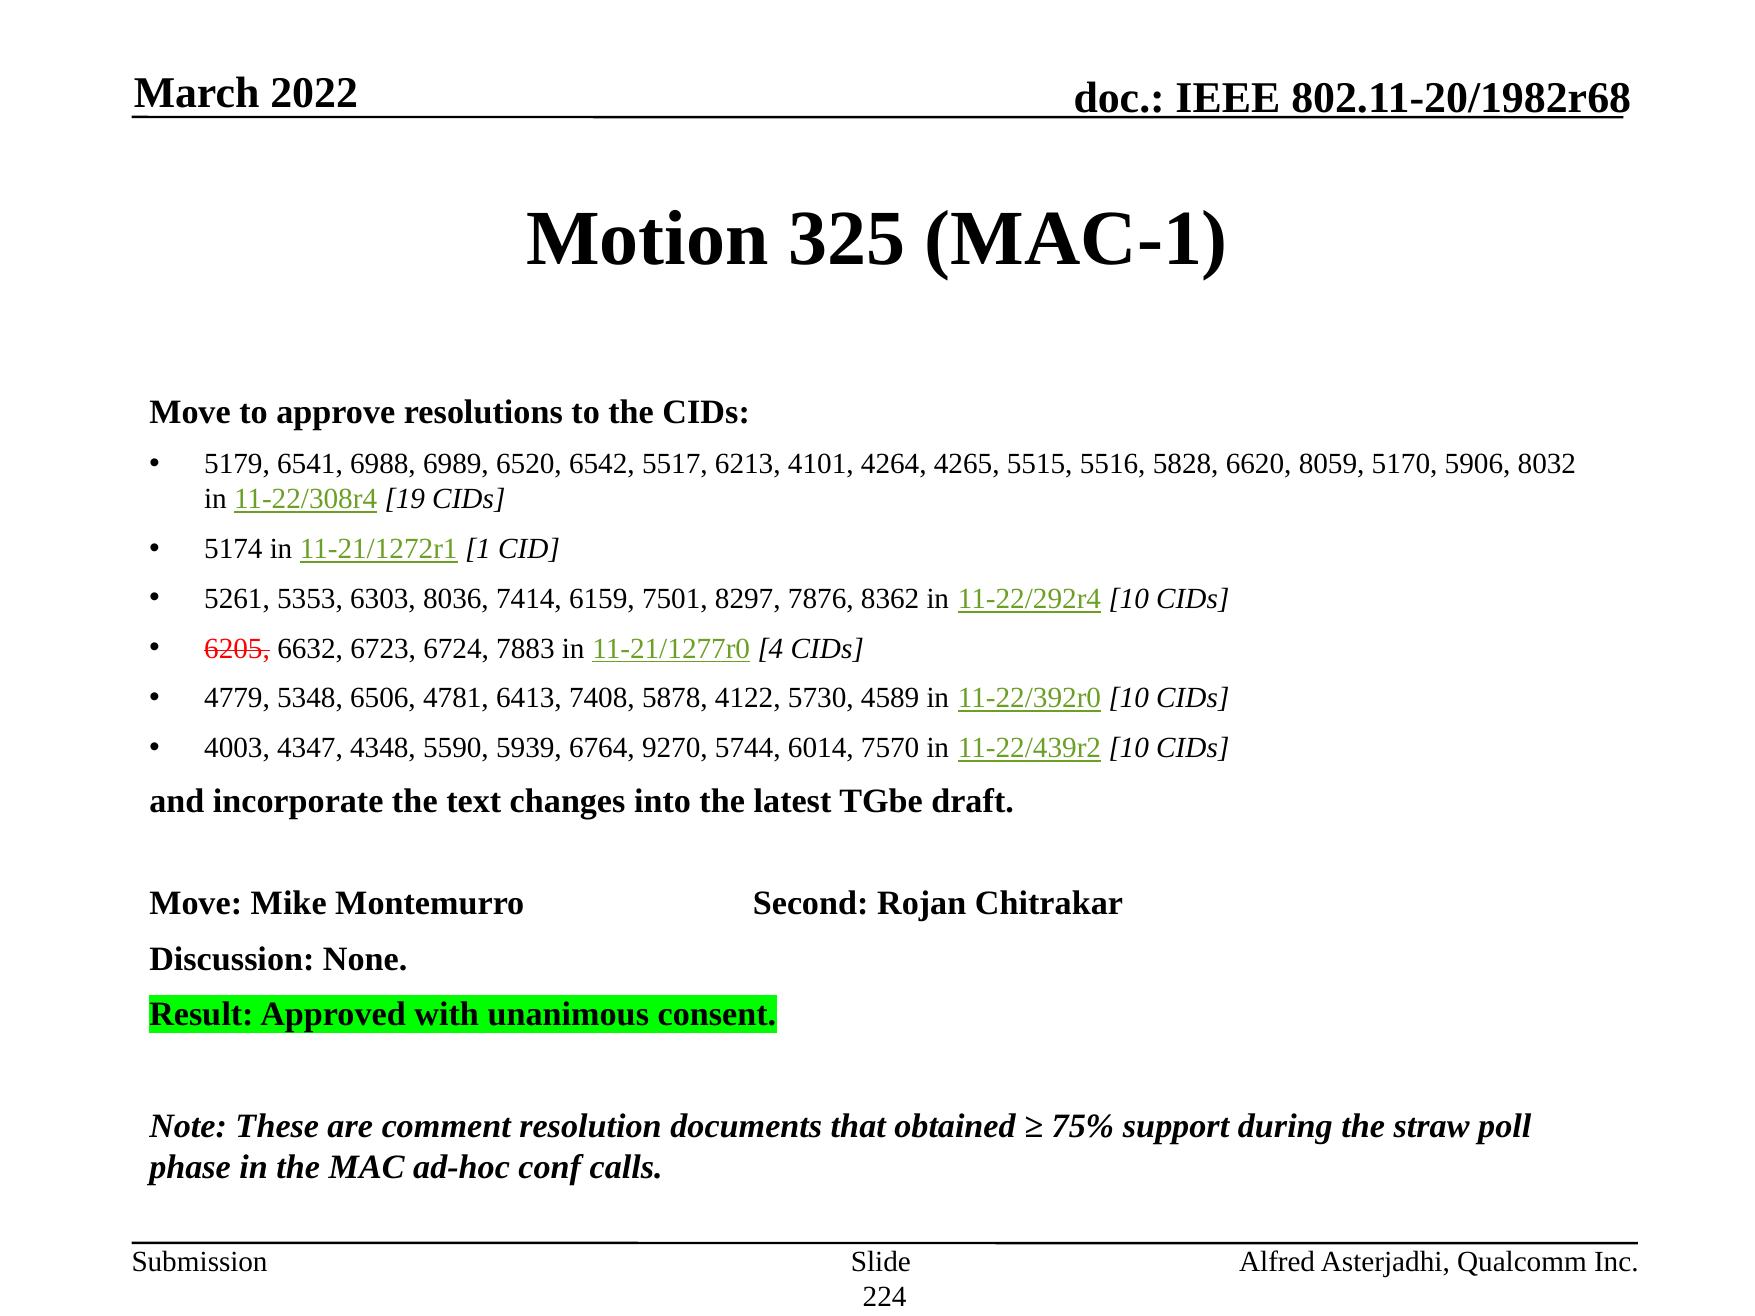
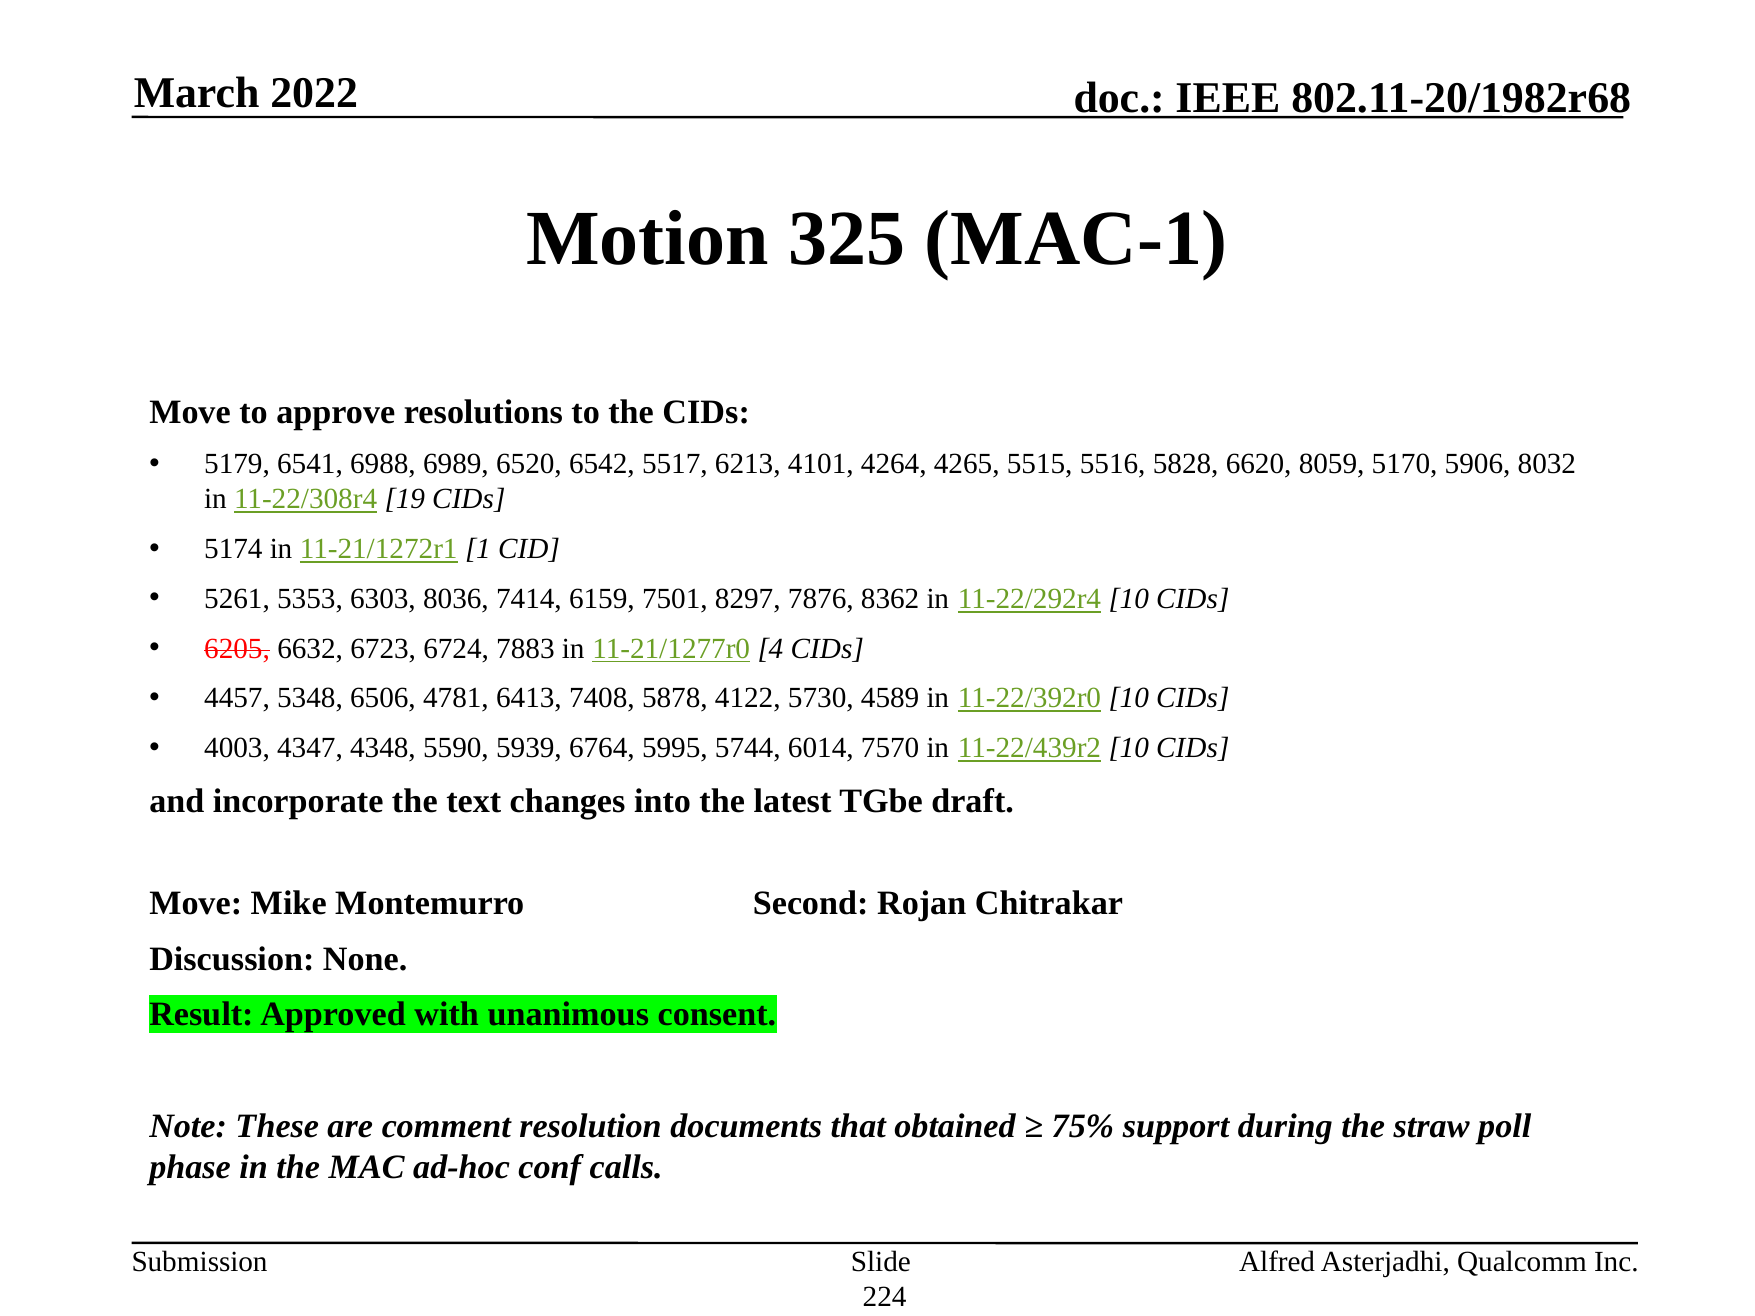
4779: 4779 -> 4457 (237, 698)
9270: 9270 -> 5995 (675, 748)
